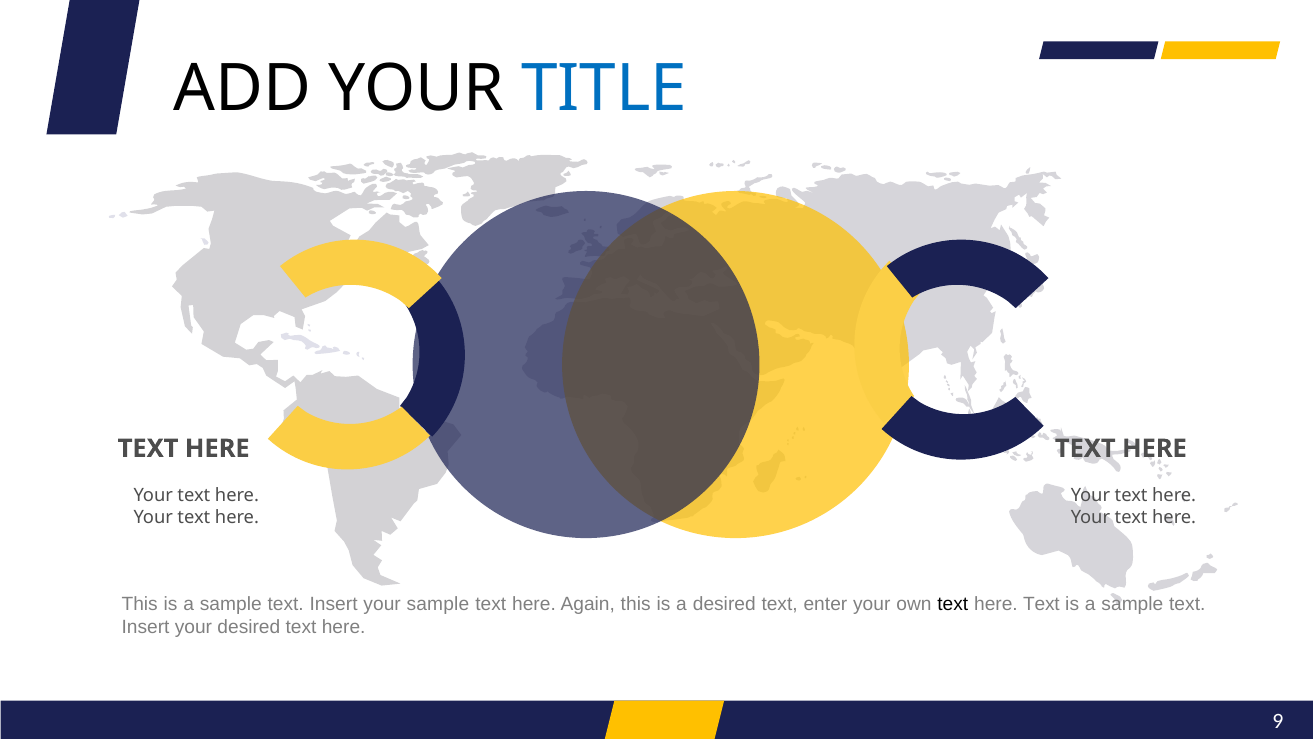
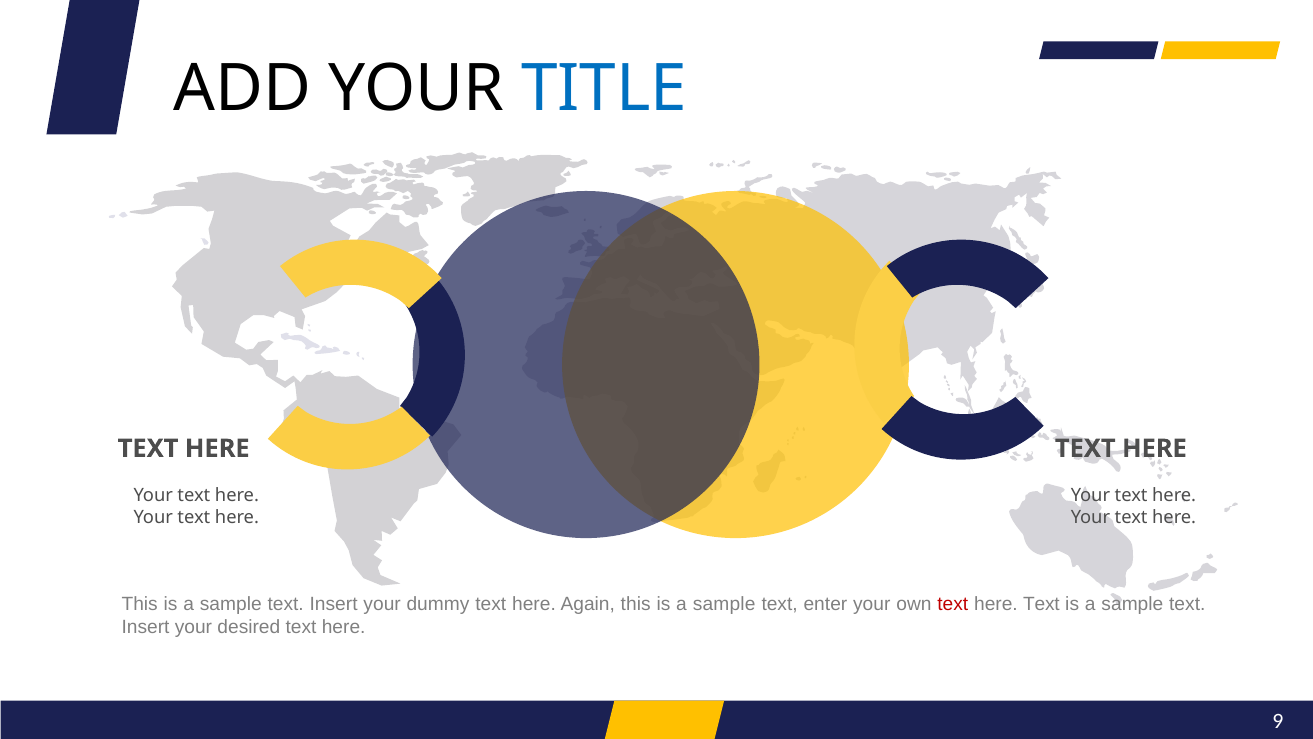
your sample: sample -> dummy (438, 604)
desired: desired -> sample (724, 604)
text colour: black -> red (953, 604)
